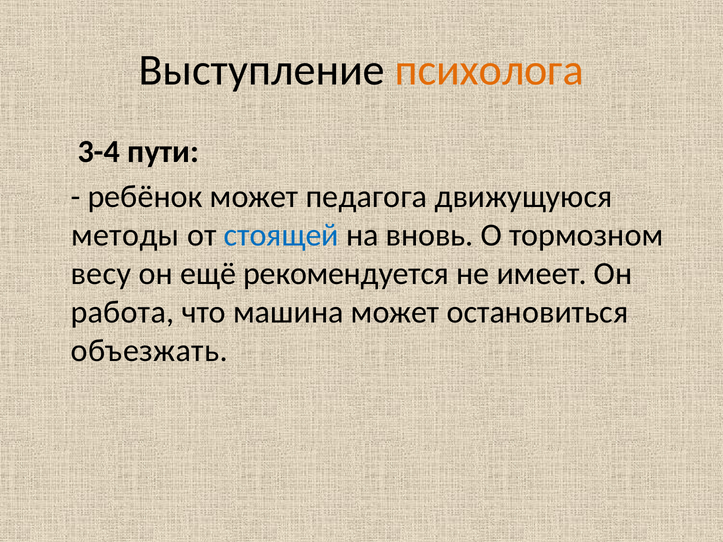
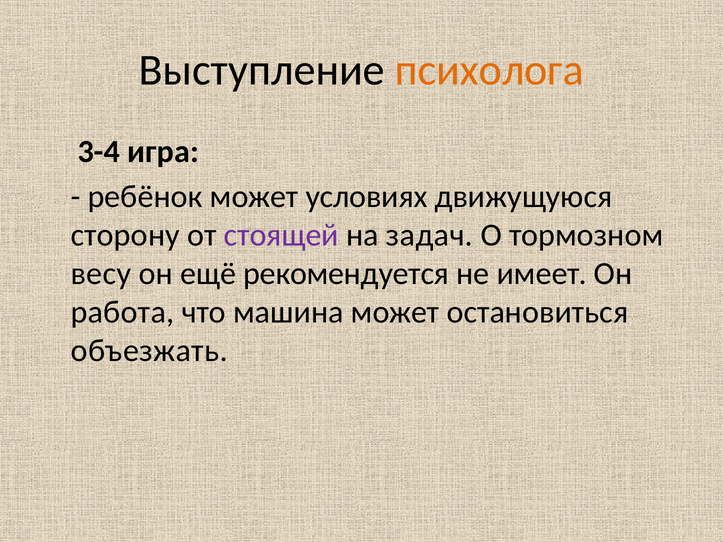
пути: пути -> игра (163, 152)
педагога: педагога -> условиях (367, 197)
методы: методы -> сторону (125, 235)
стоящей colour: blue -> purple (281, 235)
вновь: вновь -> задач (430, 235)
